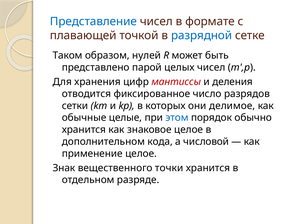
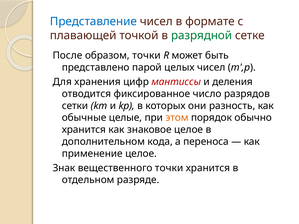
разрядной colour: blue -> green (202, 35)
Таком: Таком -> После (67, 56)
образом нулей: нулей -> точки (146, 56)
делимое: делимое -> разность (232, 106)
этом colour: blue -> orange (177, 118)
числовой: числовой -> переноса (206, 142)
